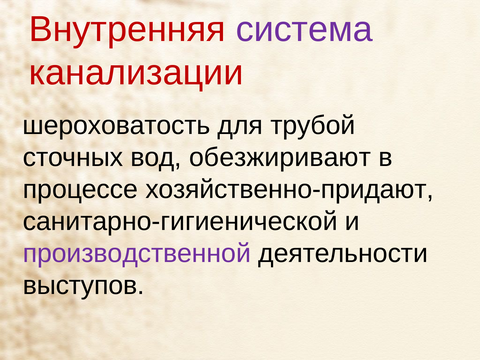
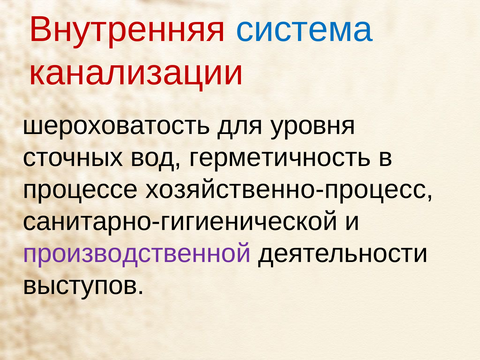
система colour: purple -> blue (304, 29)
трубой: трубой -> уровня (313, 125)
обезжиривают: обезжиривают -> герметичность (280, 157)
хозяйственно-придают: хозяйственно-придают -> хозяйственно-процесс (289, 189)
